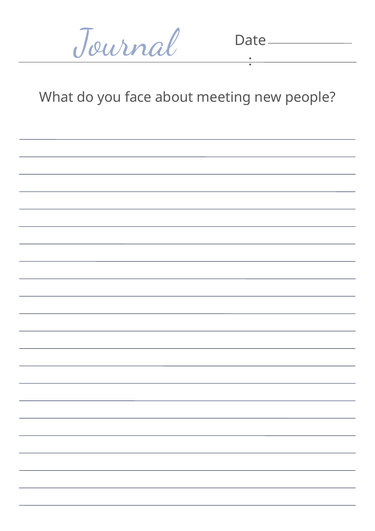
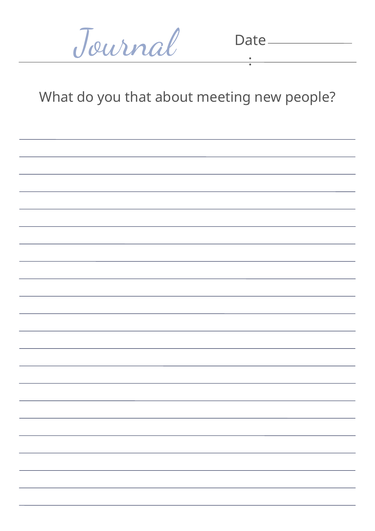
face: face -> that (138, 97)
